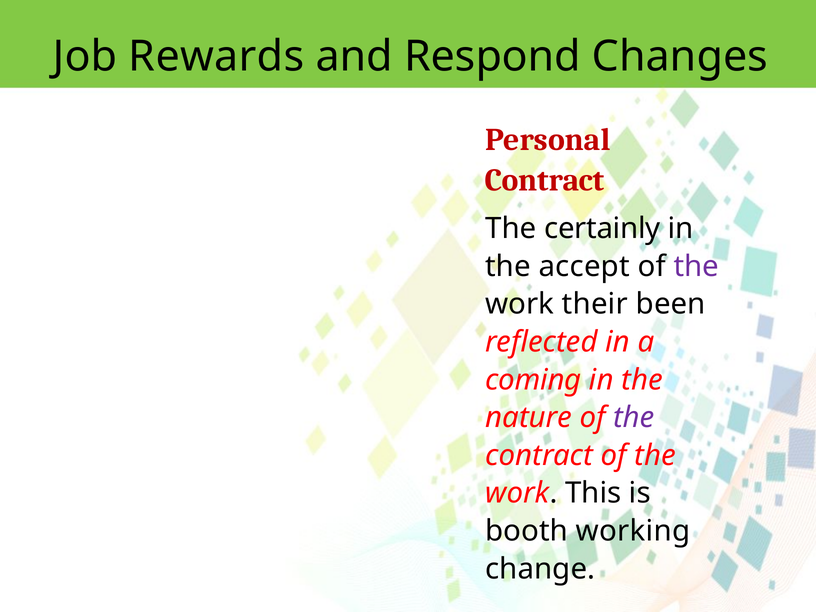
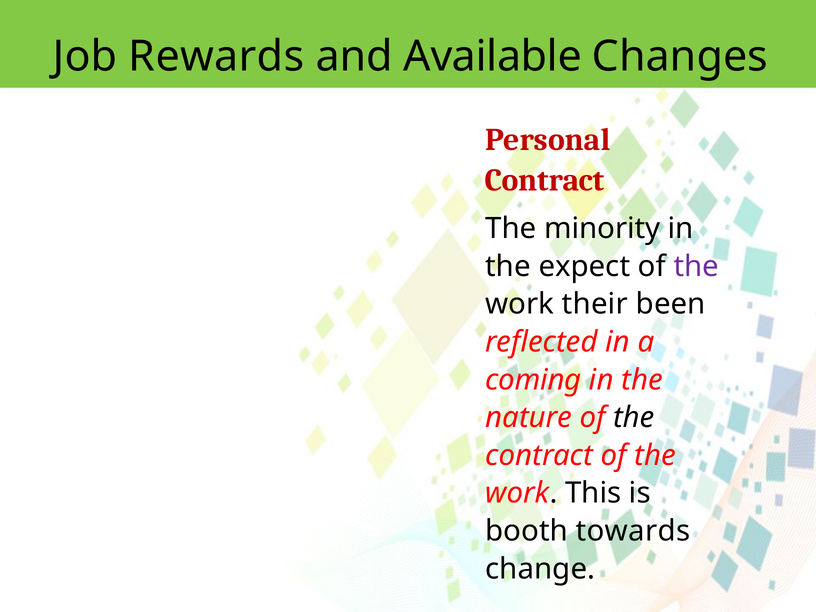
Respond: Respond -> Available (493, 57)
certainly: certainly -> minority (602, 229)
accept: accept -> expect (584, 266)
the colour: purple -> black (634, 418)
working: working -> towards (633, 531)
